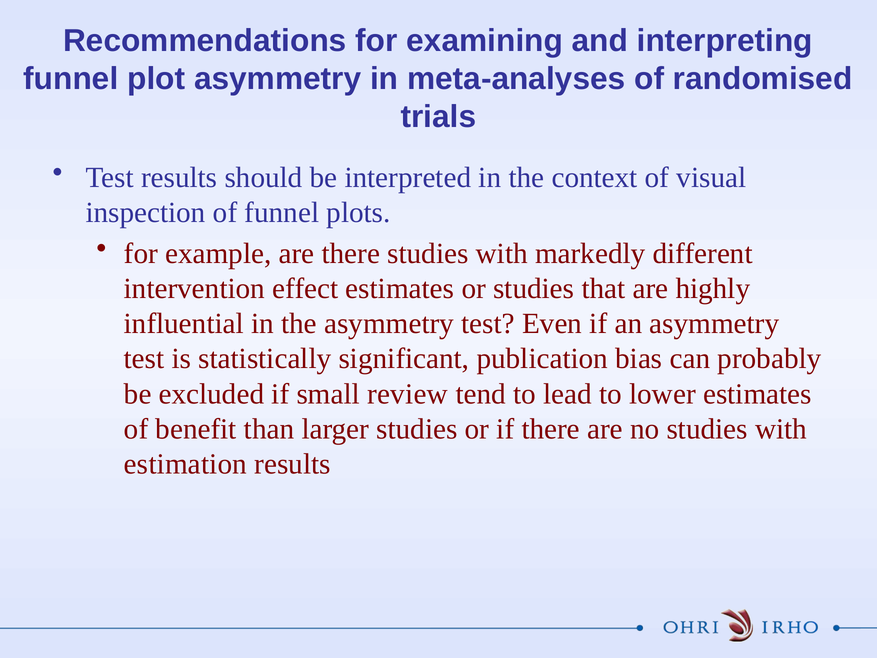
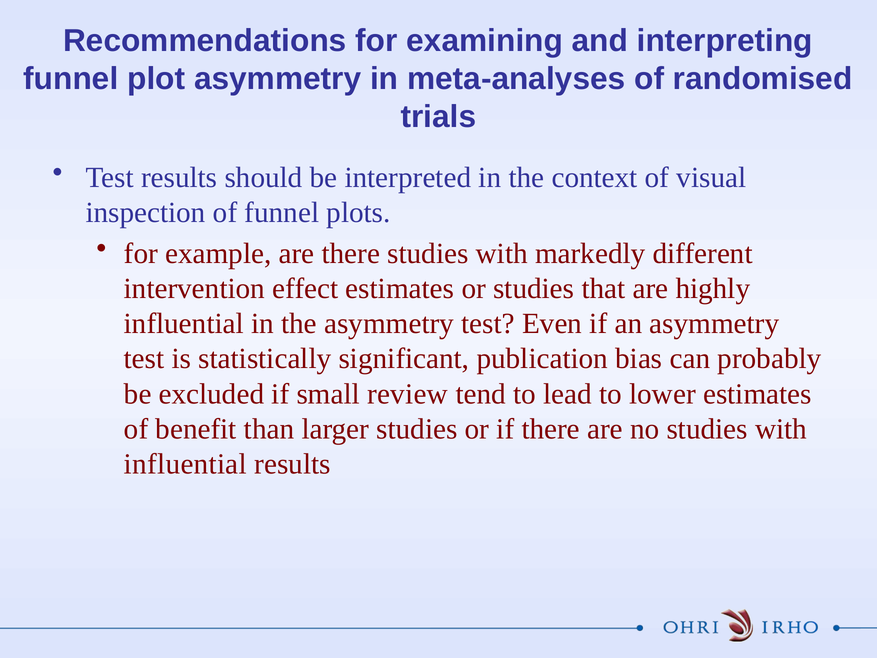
estimation: estimation -> influential (185, 464)
